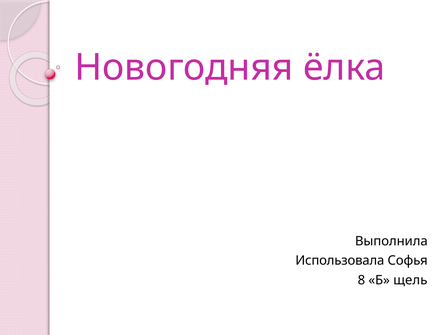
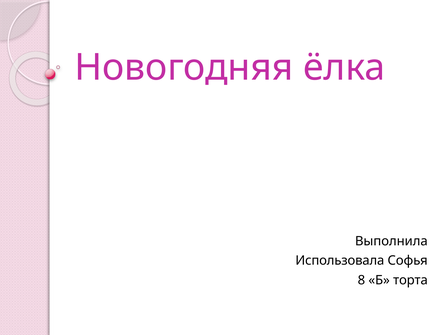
щель: щель -> торта (410, 280)
